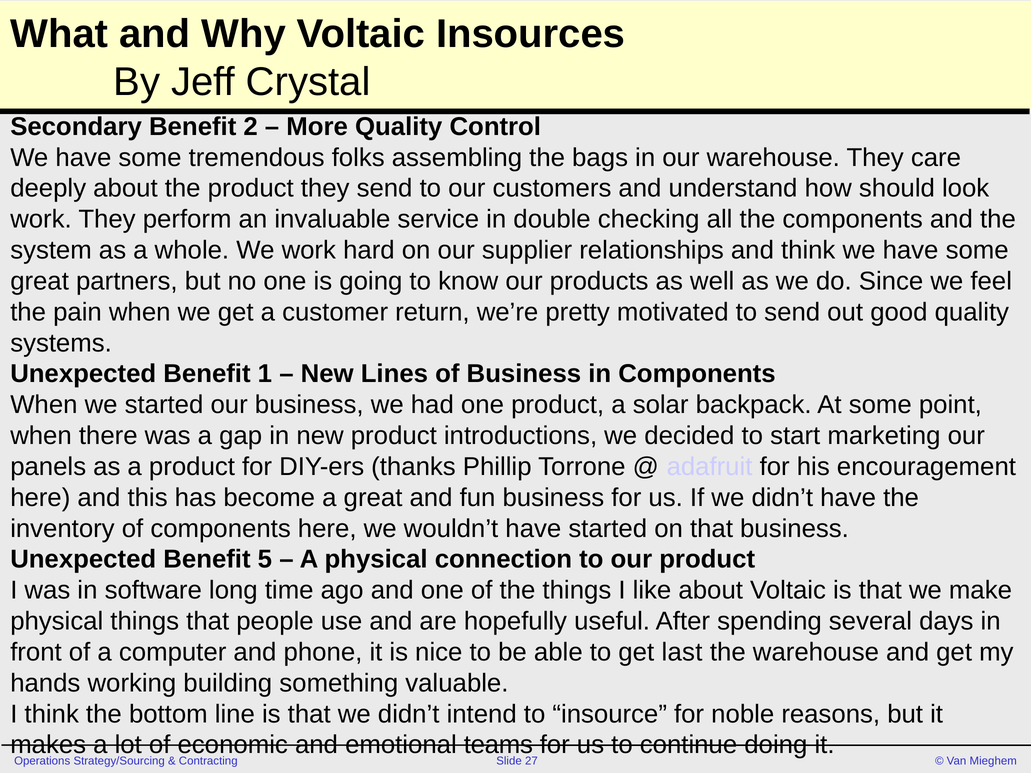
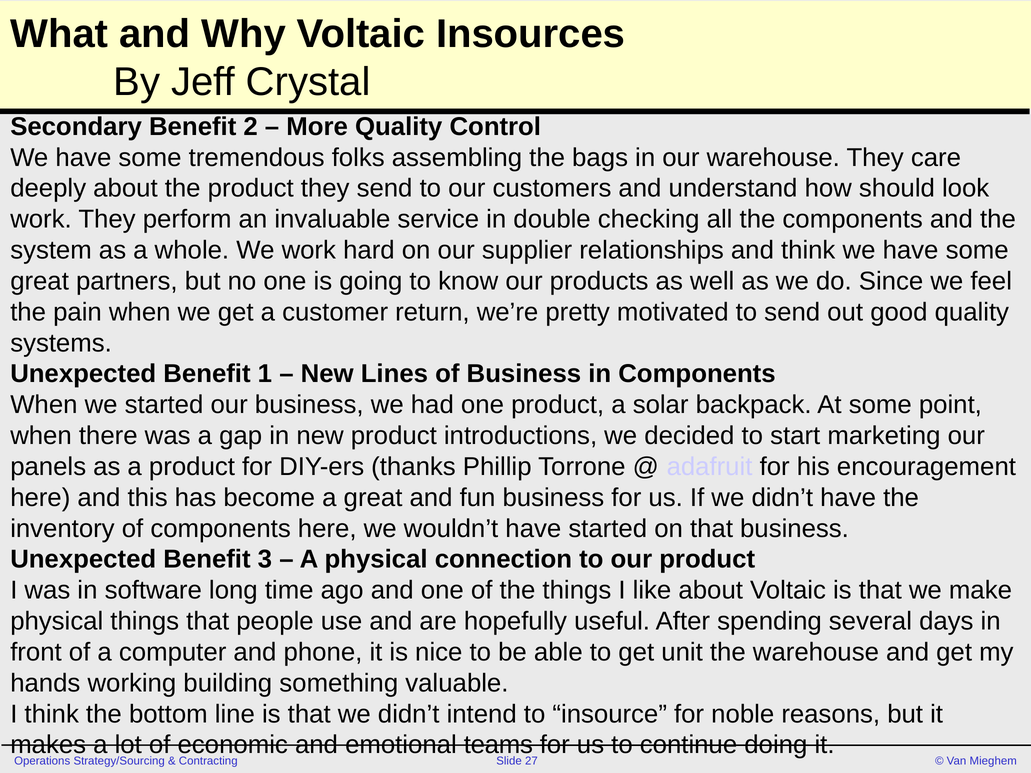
5: 5 -> 3 (265, 560)
last: last -> unit (682, 652)
